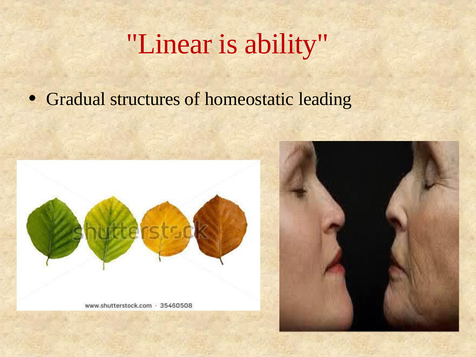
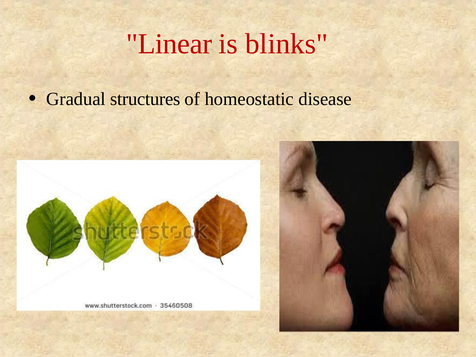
ability: ability -> blinks (287, 44)
leading: leading -> disease (325, 99)
